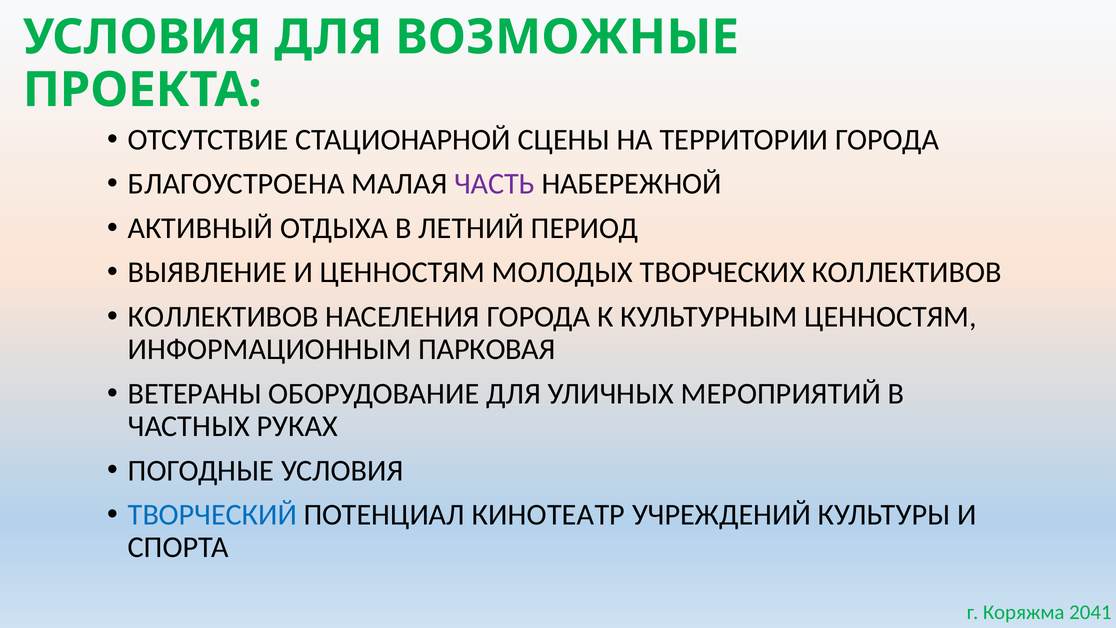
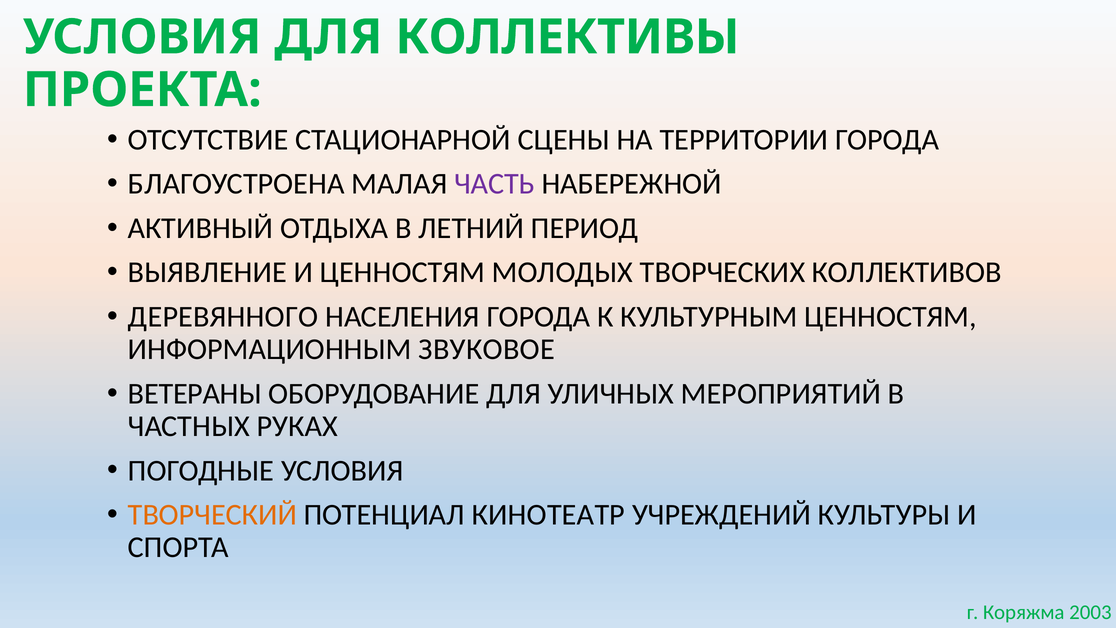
ВОЗМОЖНЫЕ: ВОЗМОЖНЫЕ -> КОЛЛЕКТИВЫ (567, 37)
КОЛЛЕКТИВОВ: КОЛЛЕКТИВОВ -> ДЕРЕВЯННОГО (223, 317)
ПАРКОВАЯ: ПАРКОВАЯ -> ЗВУКОВОЕ (487, 349)
ТВОРЧЕСКИЙ colour: blue -> orange (212, 515)
2041: 2041 -> 2003 (1090, 612)
